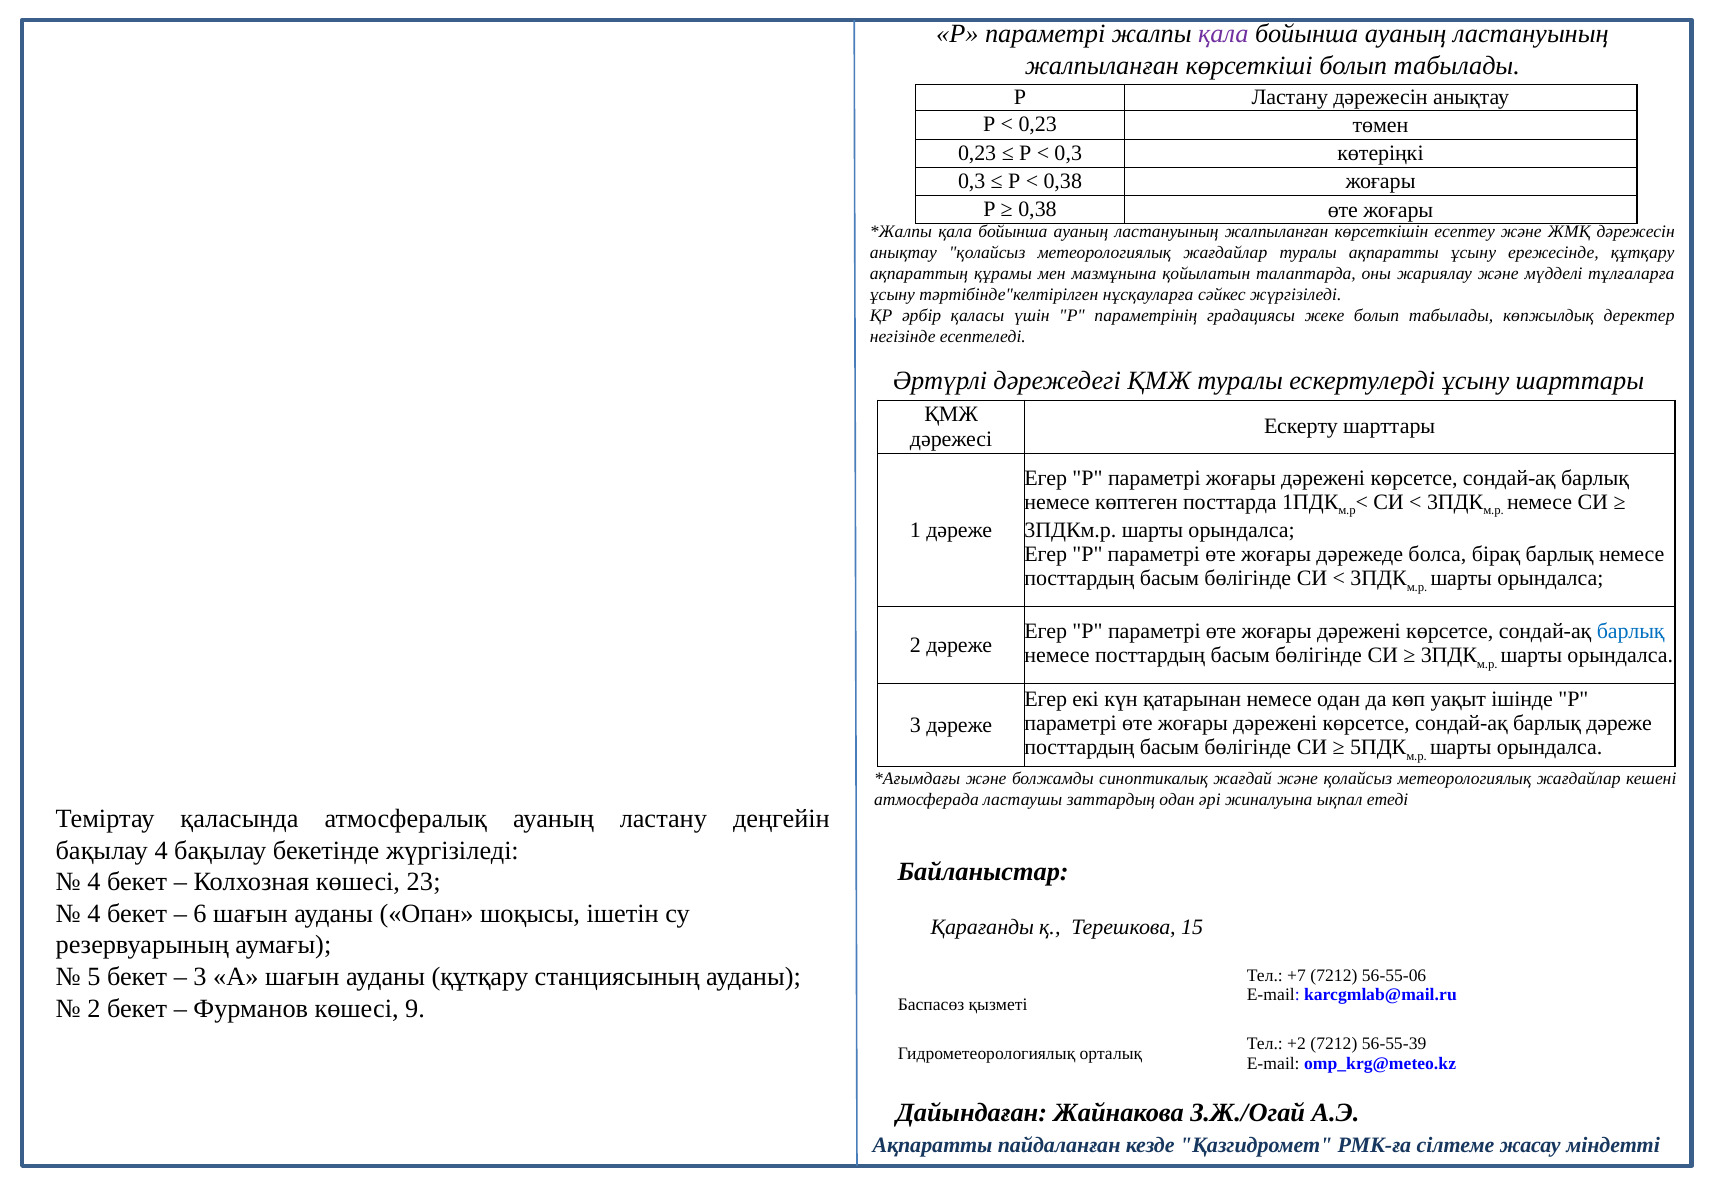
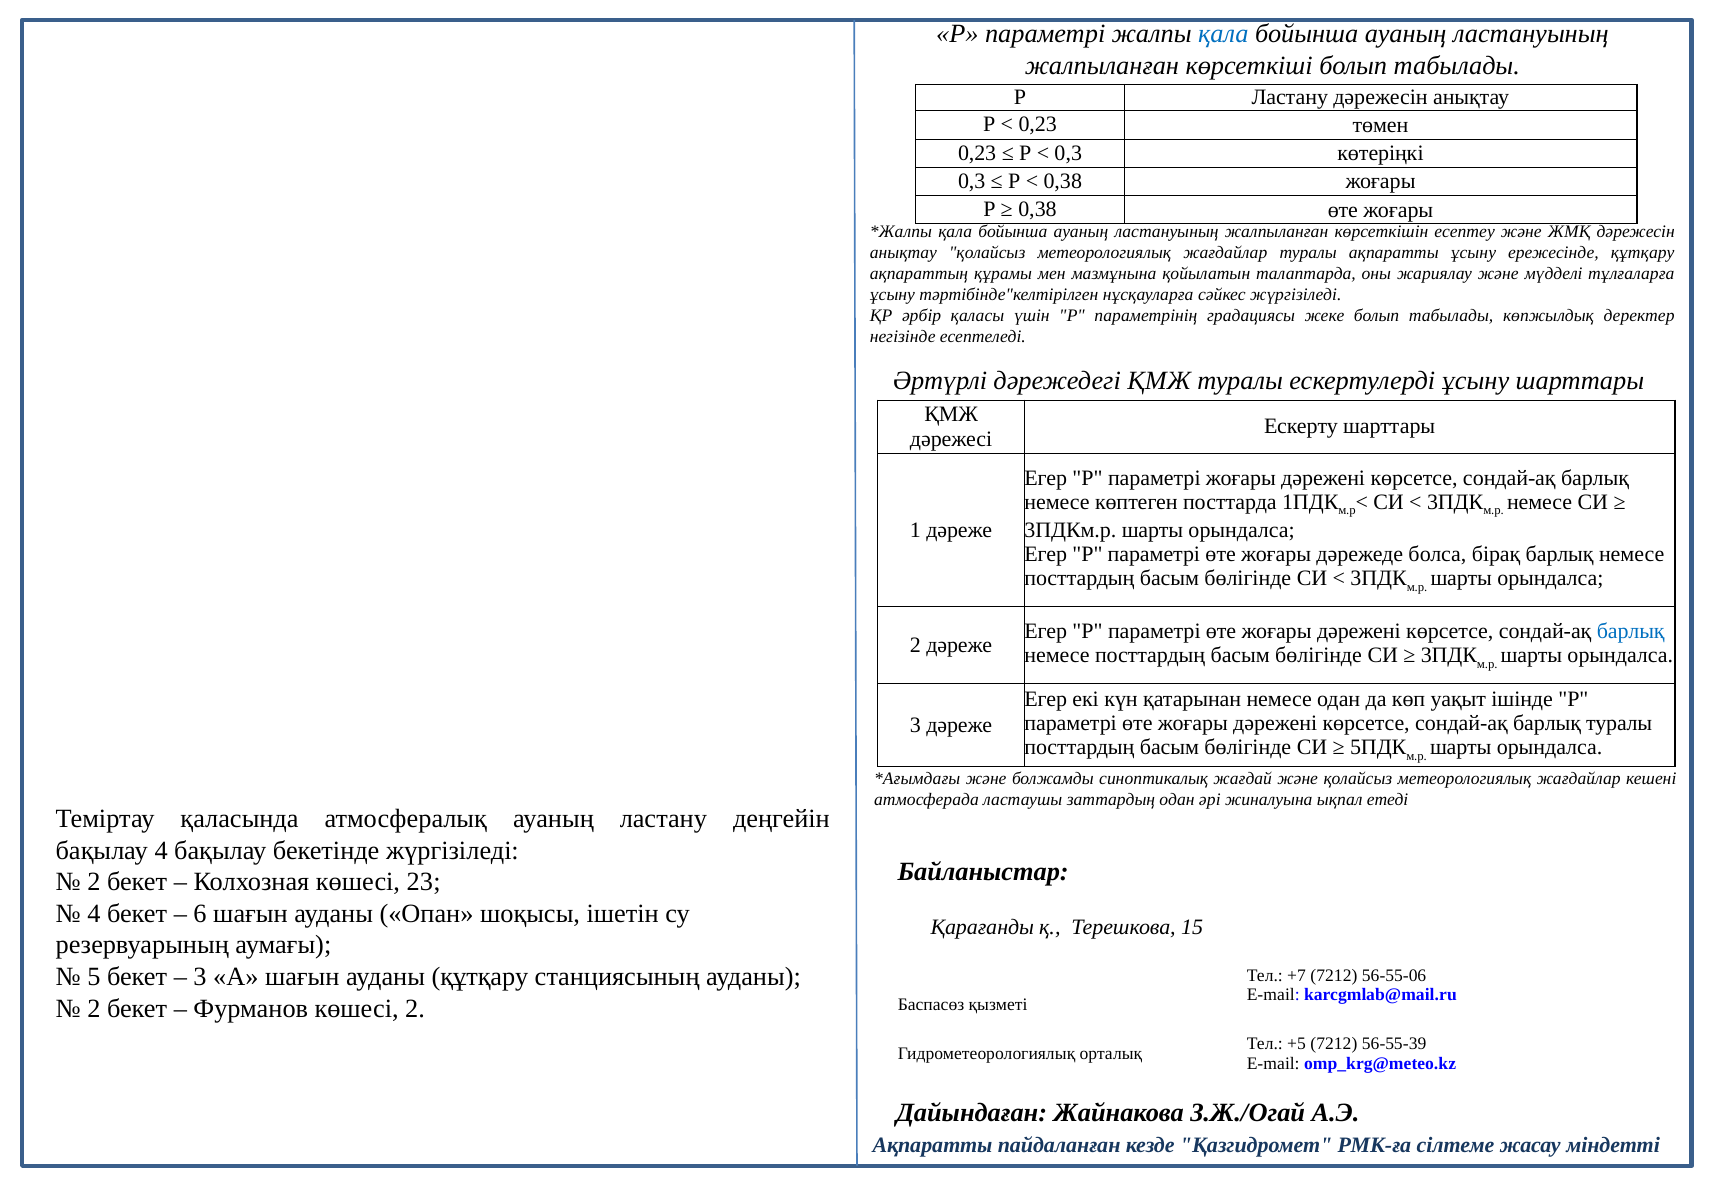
қала colour: purple -> blue (1223, 34)
барлық дәреже: дәреже -> туралы (1619, 724)
4: 4 -> 2 (94, 882)
көшесі 9: 9 -> 2 (415, 1009)
+2: +2 -> +5 (1297, 1045)
